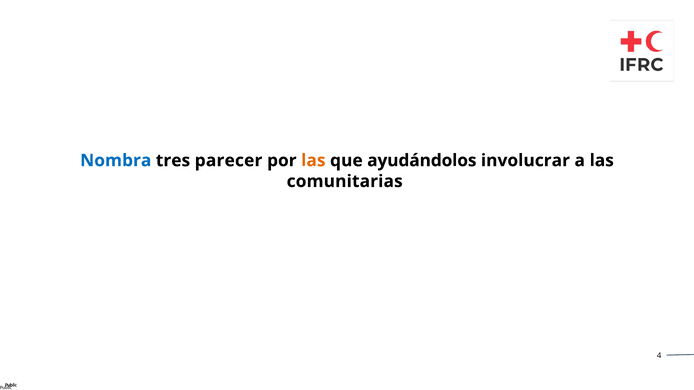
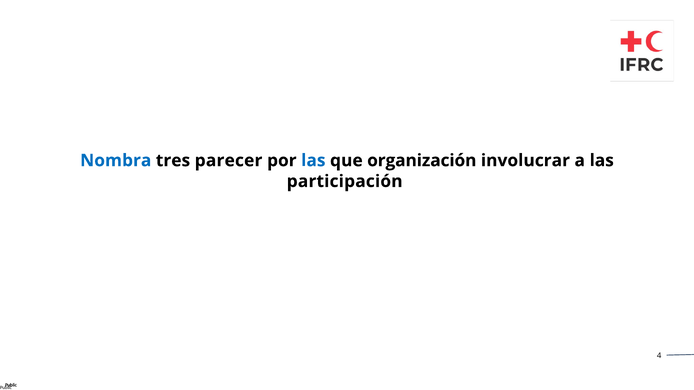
las colour: orange -> blue (313, 161)
ayudándolos: ayudándolos -> organización (422, 161)
comunitarias: comunitarias -> participación (345, 182)
